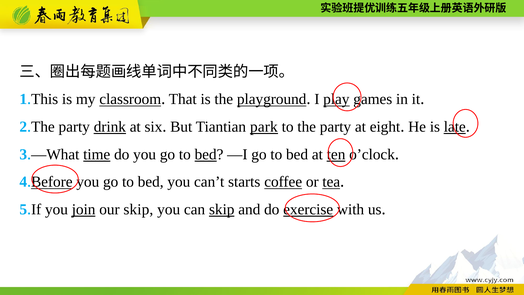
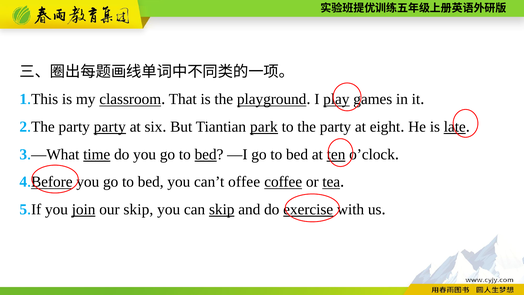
party drink: drink -> party (110, 127)
starts: starts -> offee (244, 182)
